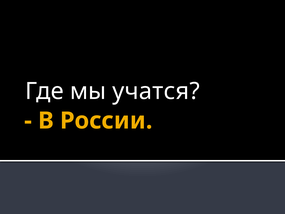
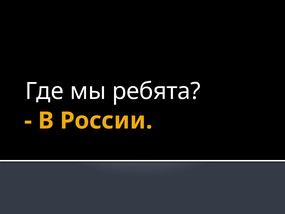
учатся: учатся -> ребята (156, 91)
